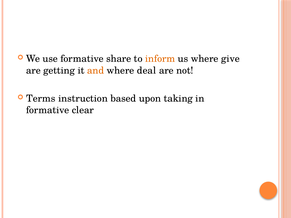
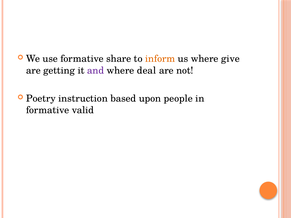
and colour: orange -> purple (96, 70)
Terms: Terms -> Poetry (41, 99)
taking: taking -> people (178, 99)
clear: clear -> valid (83, 110)
